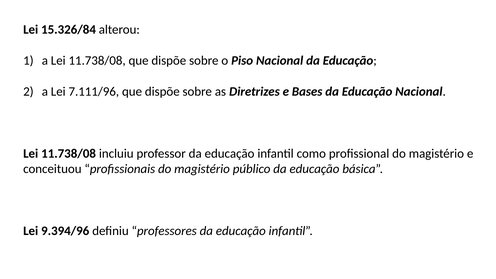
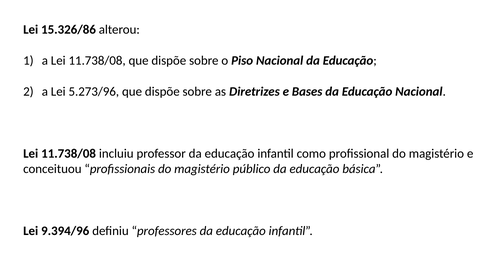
15.326/84: 15.326/84 -> 15.326/86 (69, 30)
7.111/96: 7.111/96 -> 5.273/96 (94, 92)
